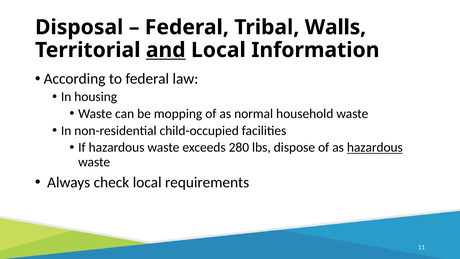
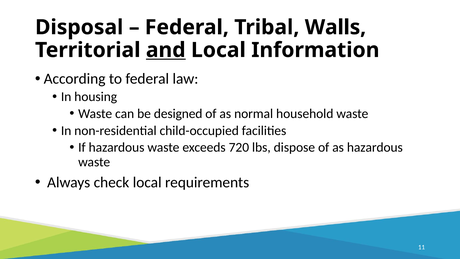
mopping: mopping -> designed (178, 114)
280: 280 -> 720 (239, 147)
hazardous underline: present -> none (375, 147)
